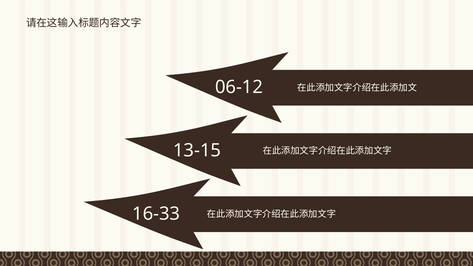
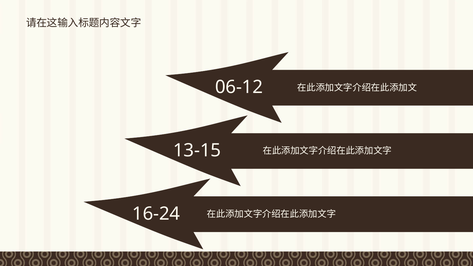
16-33: 16-33 -> 16-24 (156, 214)
